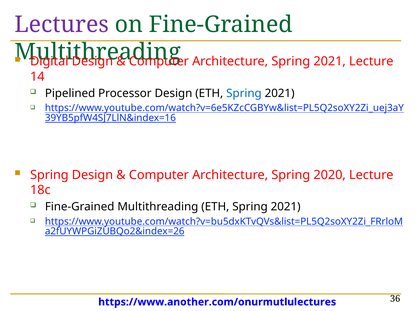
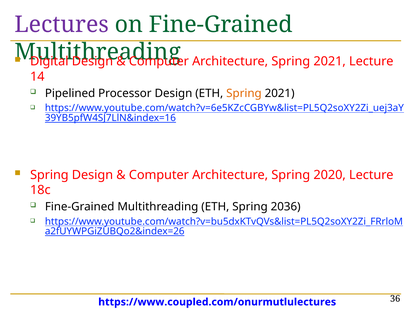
Spring colour: blue -> orange (244, 93)
Multithreading ETH Spring 2021: 2021 -> 2036 (286, 207)
https://www.another.com/onurmutlulectures: https://www.another.com/onurmutlulectures -> https://www.coupled.com/onurmutlulectures (217, 302)
